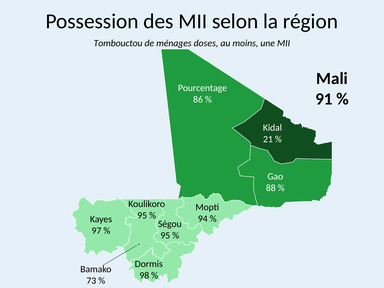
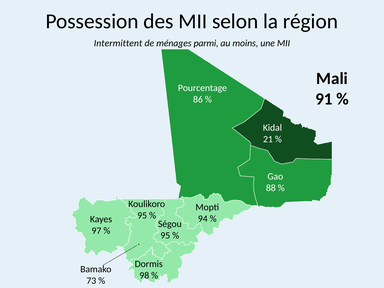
Tombouctou: Tombouctou -> Intermittent (118, 43)
doses: doses -> parmi (206, 43)
